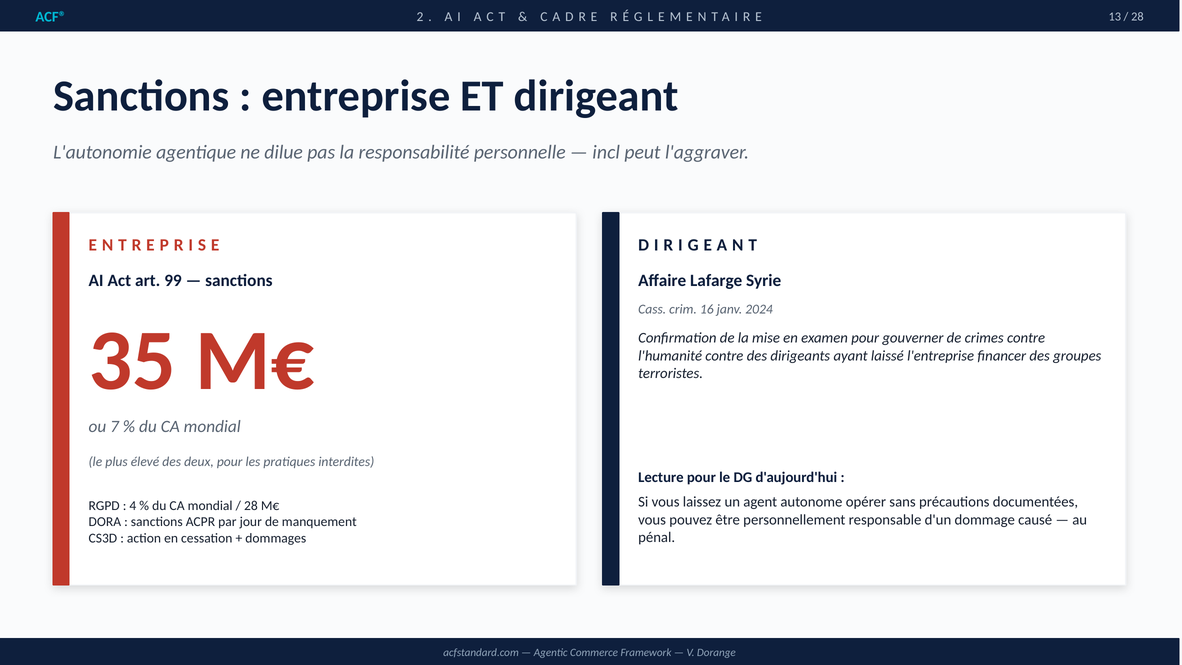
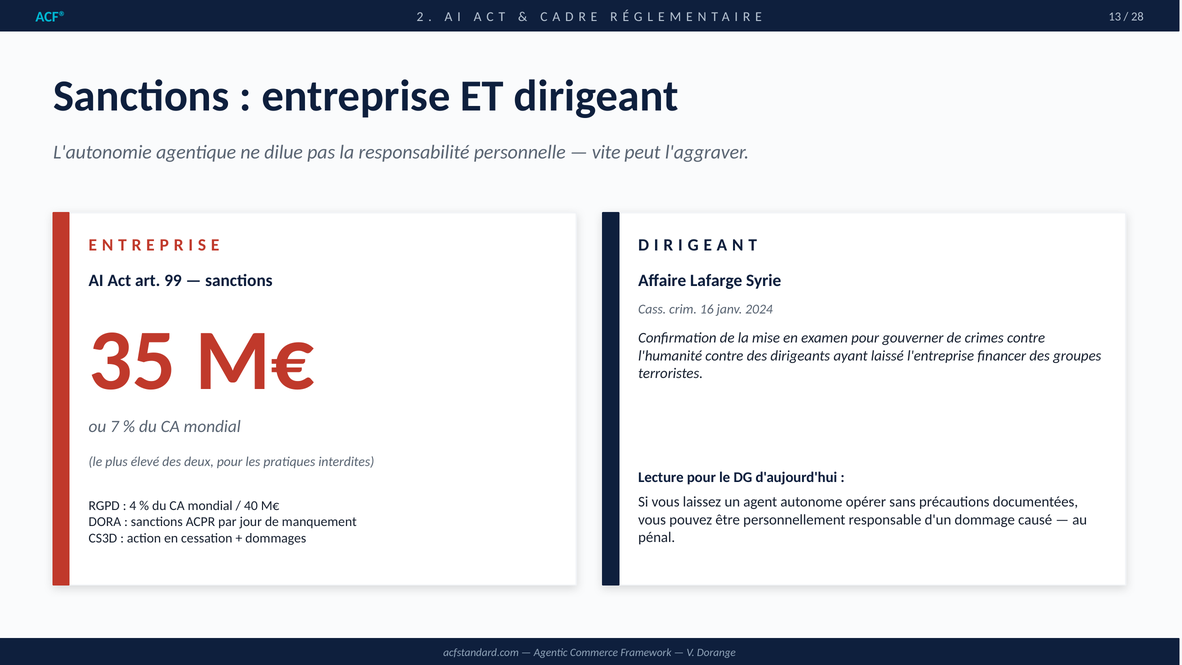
incl: incl -> vite (606, 152)
28: 28 -> 40 (251, 505)
